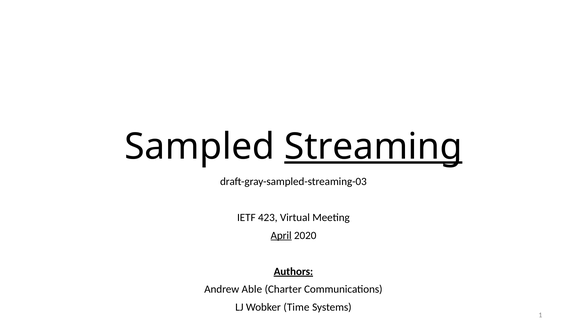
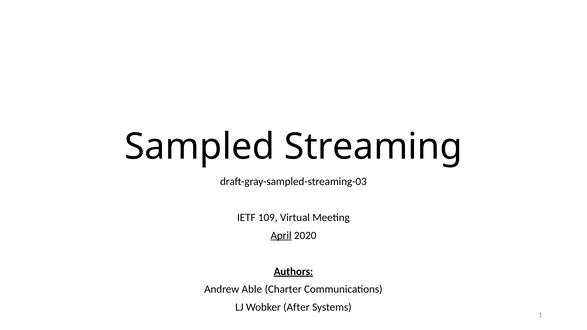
Streaming underline: present -> none (373, 147)
423: 423 -> 109 (268, 218)
Time: Time -> After (296, 308)
